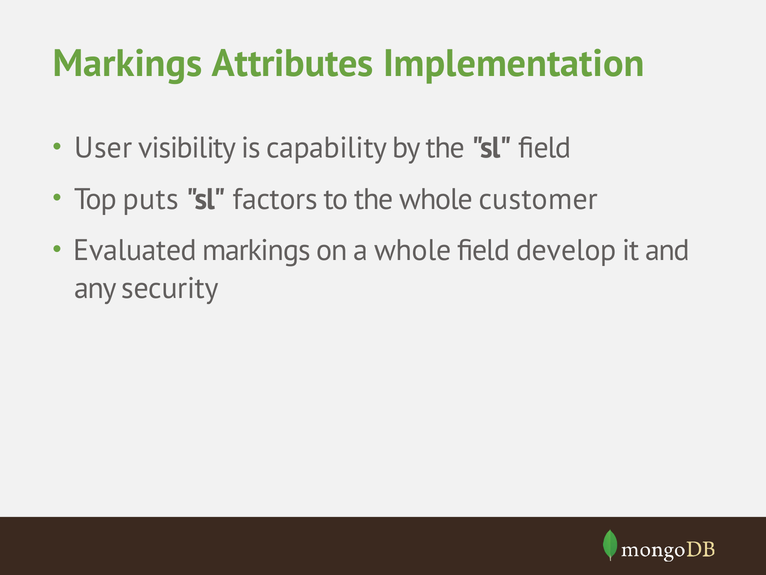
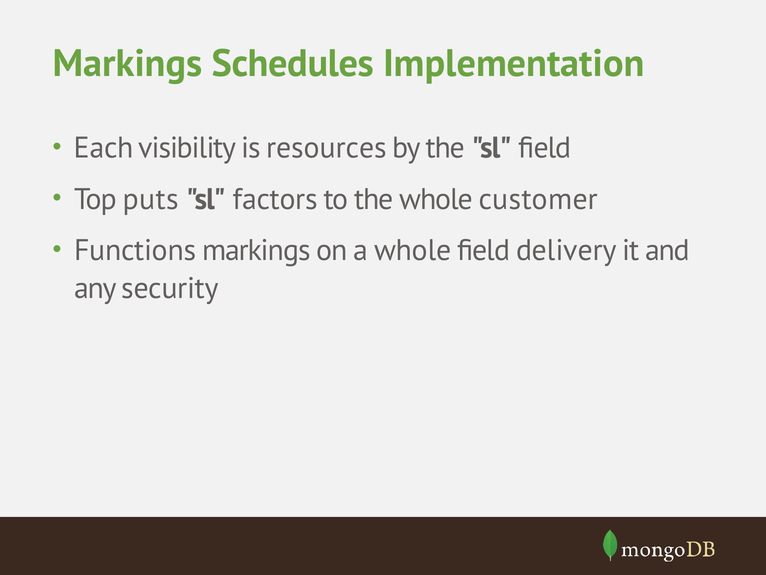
Attributes: Attributes -> Schedules (293, 64)
User: User -> Each (104, 148)
capability: capability -> resources (327, 148)
Evaluated: Evaluated -> Functions (135, 250)
develop: develop -> delivery (566, 250)
